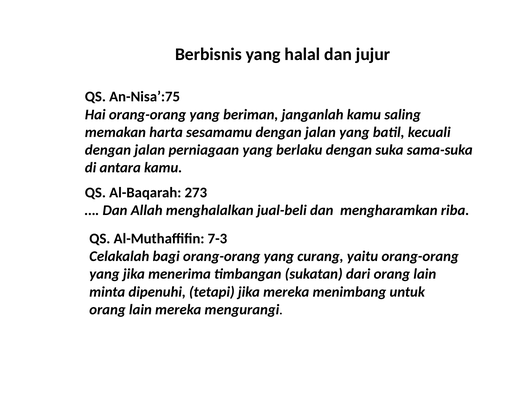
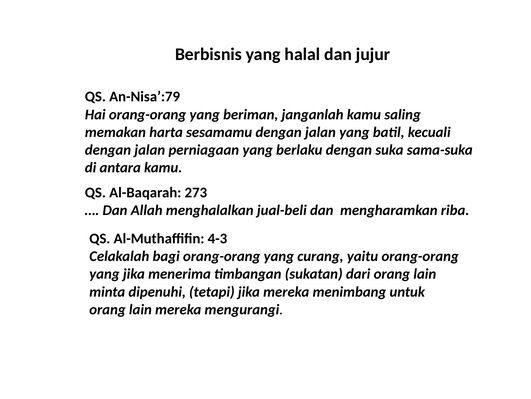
An-Nisa’:75: An-Nisa’:75 -> An-Nisa’:79 (145, 97)
7-3: 7-3 -> 4-3 (217, 238)
